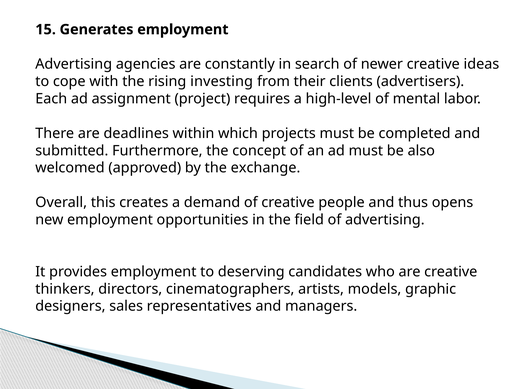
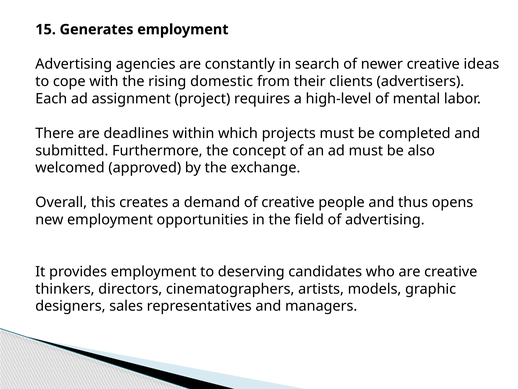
investing: investing -> domestic (222, 81)
